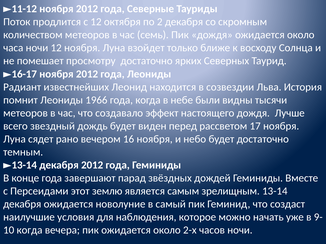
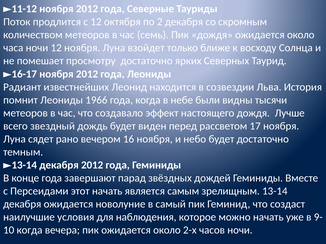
этот землю: землю -> начать (107, 191)
